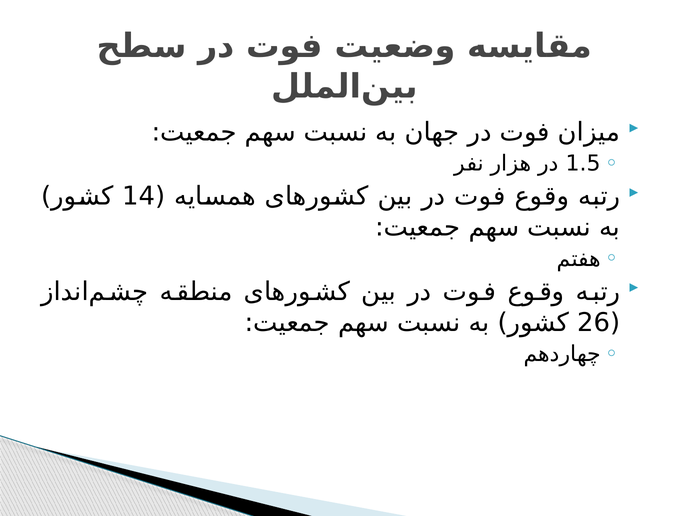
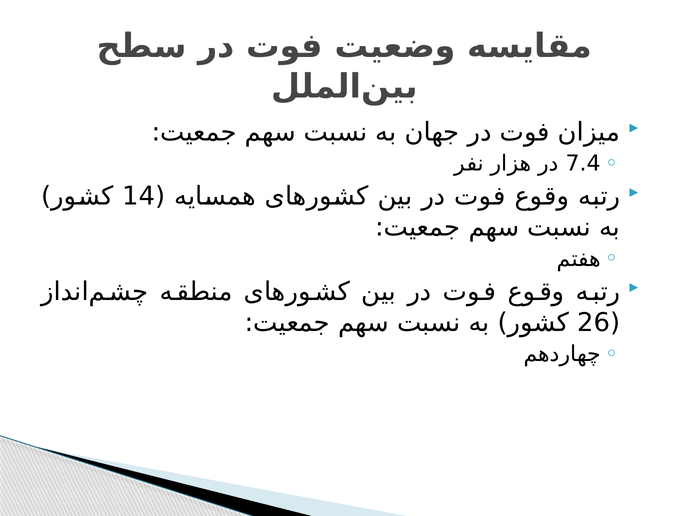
1.5: 1.5 -> 7.4 (583, 164)
